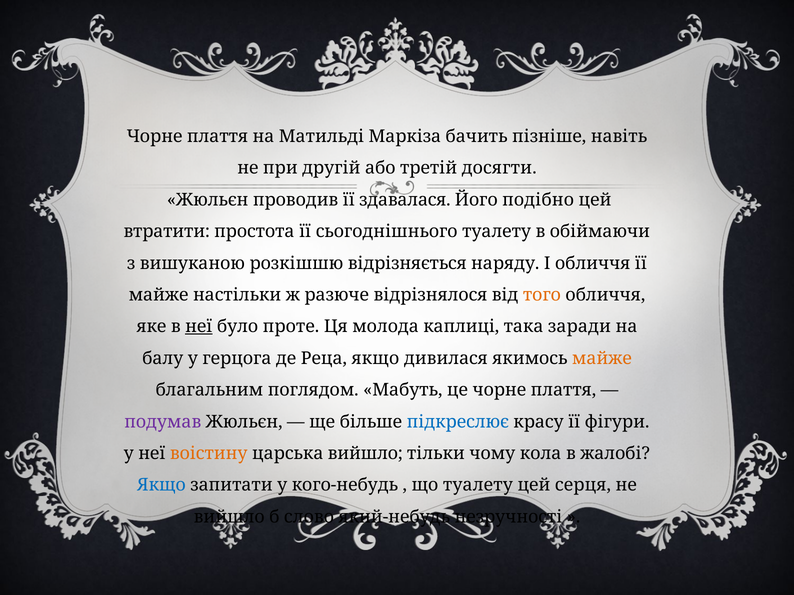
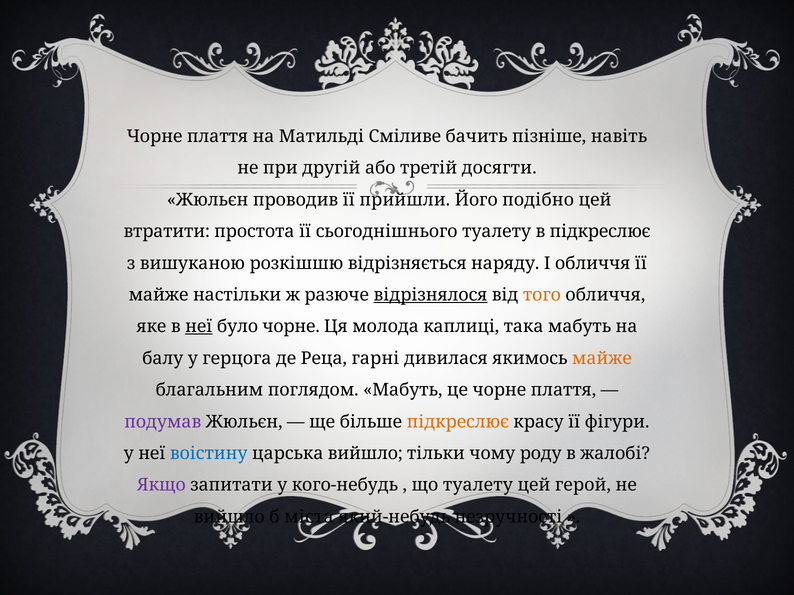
Маркіза: Маркіза -> Сміливе (405, 137)
здавалася: здавалася -> прийшли (405, 200)
в обіймаючи: обіймаючи -> підкреслює (600, 232)
відрізнялося underline: none -> present (430, 295)
було проте: проте -> чорне (291, 327)
така заради: заради -> мабуть (580, 327)
Реца якщо: якщо -> гарні (375, 359)
підкреслює colour: blue -> orange (458, 422)
воістину colour: orange -> blue (209, 454)
кола: кола -> роду (541, 454)
Якщо colour: blue -> purple (161, 486)
серця: серця -> герой (583, 486)
слово: слово -> міста (309, 517)
